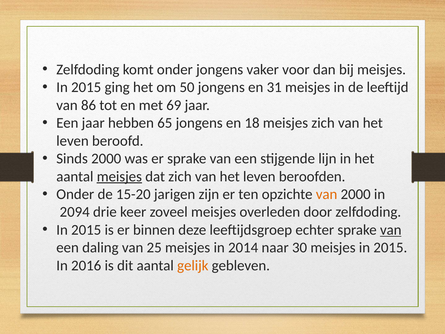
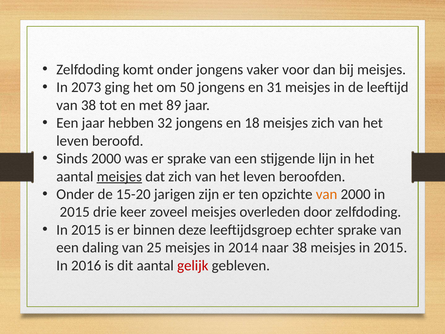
2015: 2015 -> 2073 (86, 87)
van 86: 86 -> 38 (89, 105)
69: 69 -> 89 (174, 105)
65: 65 -> 32 (165, 123)
2094: 2094 -> 2015 (75, 212)
van underline: present -> none (391, 230)
naar 30: 30 -> 38 (300, 248)
gelijk colour: orange -> red (193, 265)
